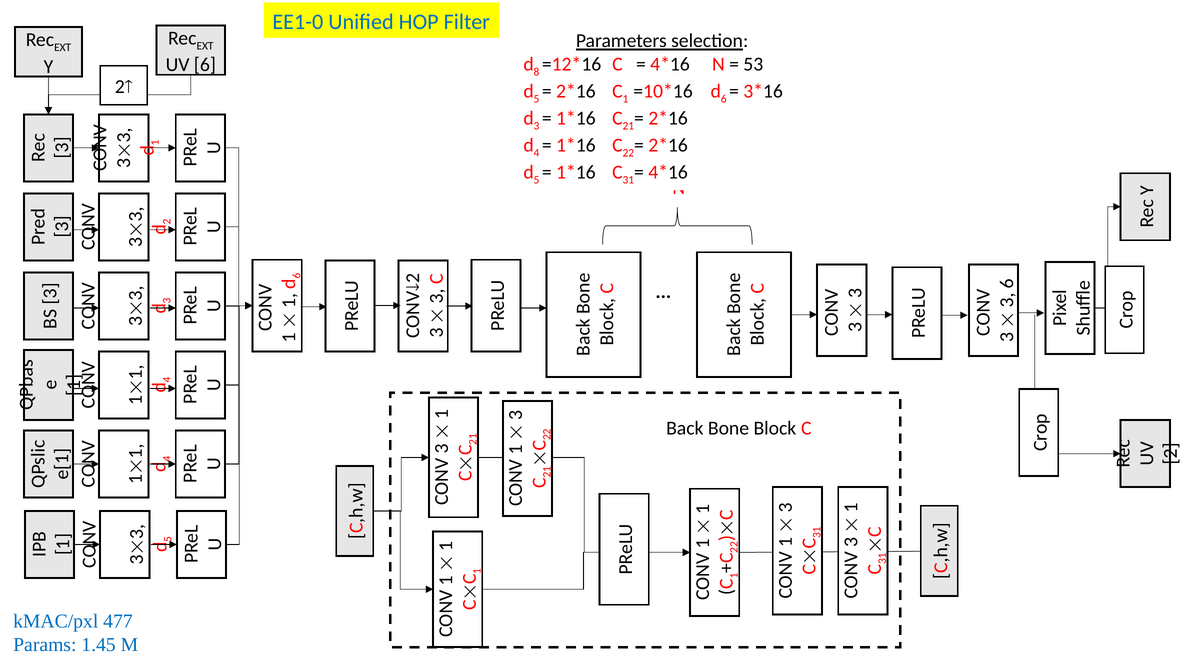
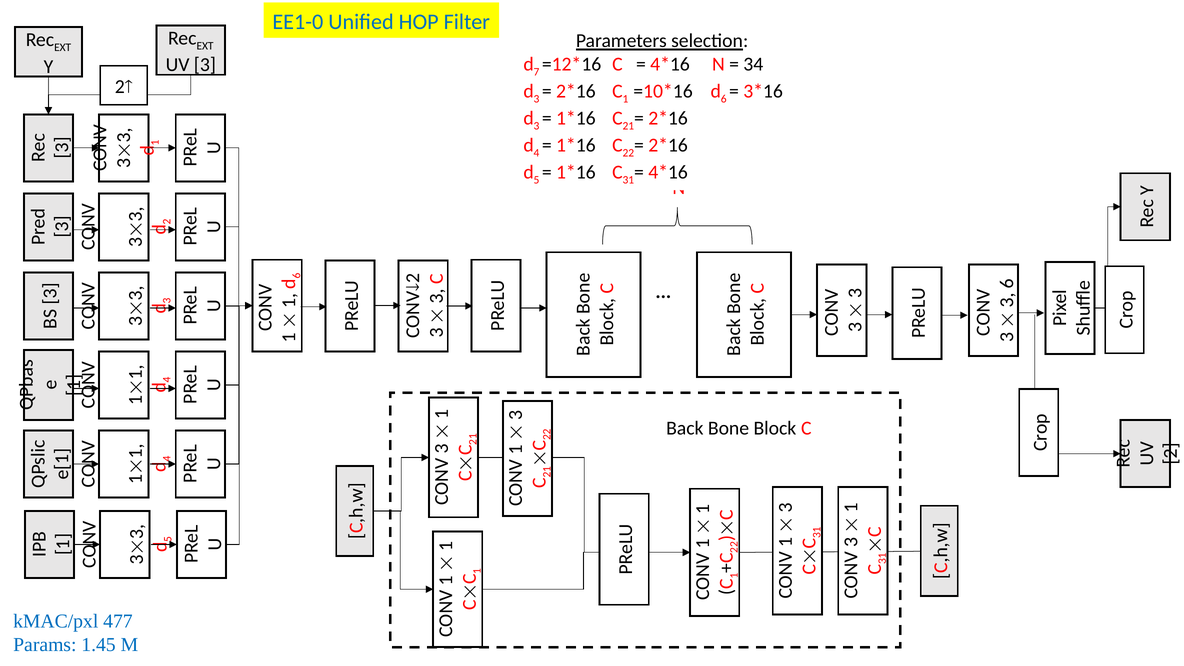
8: 8 -> 7 (536, 72)
53: 53 -> 34 (753, 64)
UV 6: 6 -> 3 (205, 65)
5: 5 -> 3 (536, 99)
